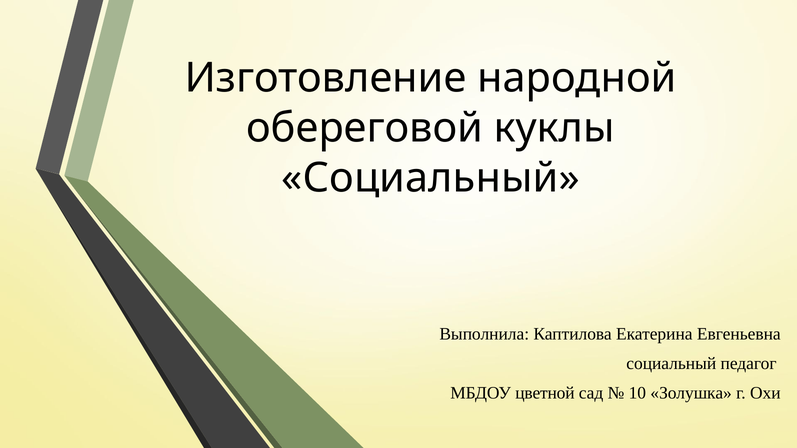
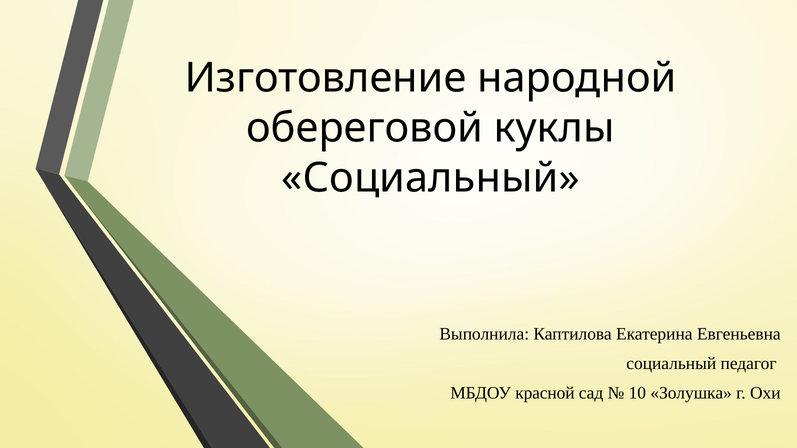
цветной: цветной -> красной (545, 393)
